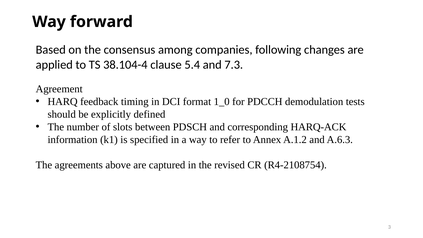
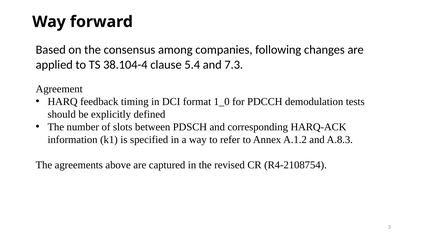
A.6.3: A.6.3 -> A.8.3 (340, 140)
